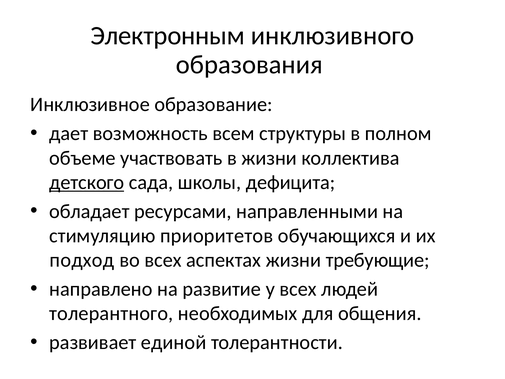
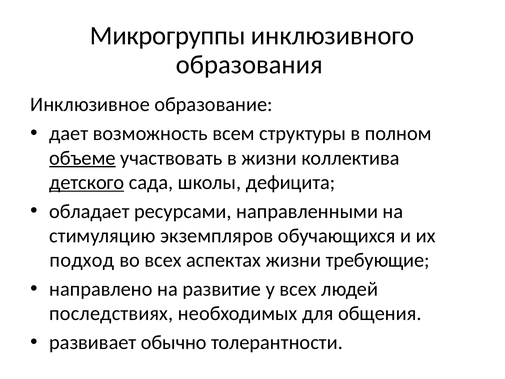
Электронным: Электронным -> Микрогруппы (168, 36)
объеме underline: none -> present (82, 158)
приоритетов: приоритетов -> экземпляров (217, 236)
толерантного: толерантного -> последствиях (111, 313)
единой: единой -> обычно (174, 342)
